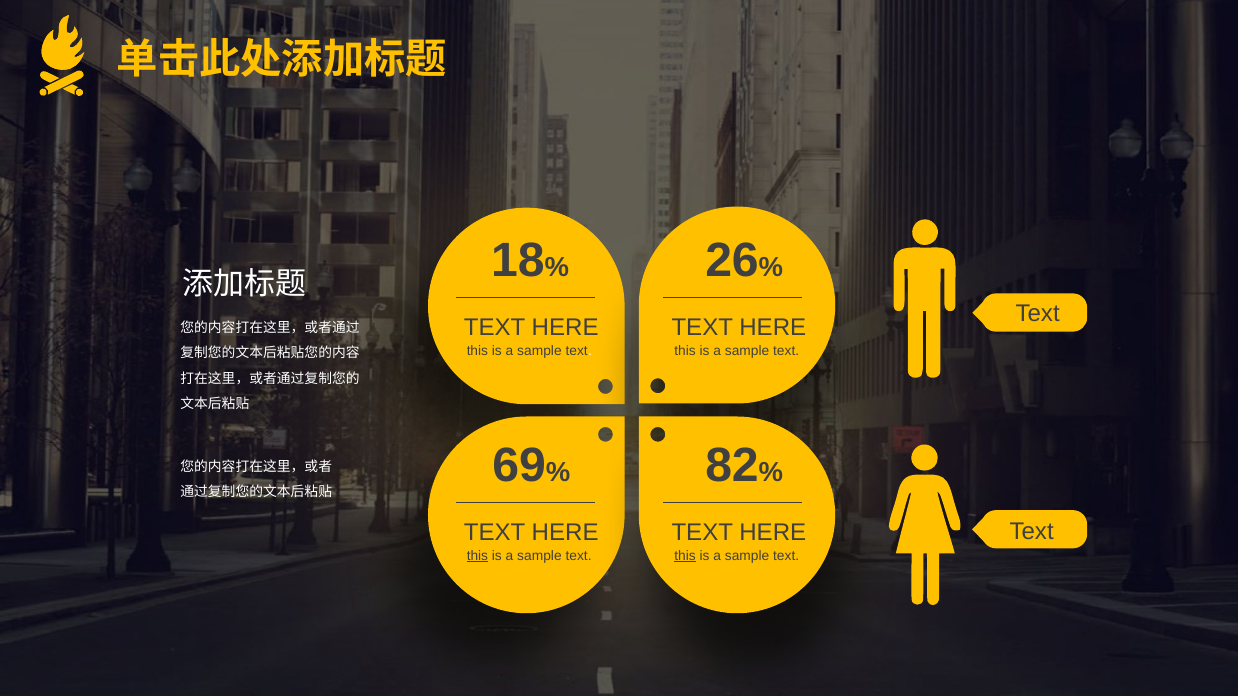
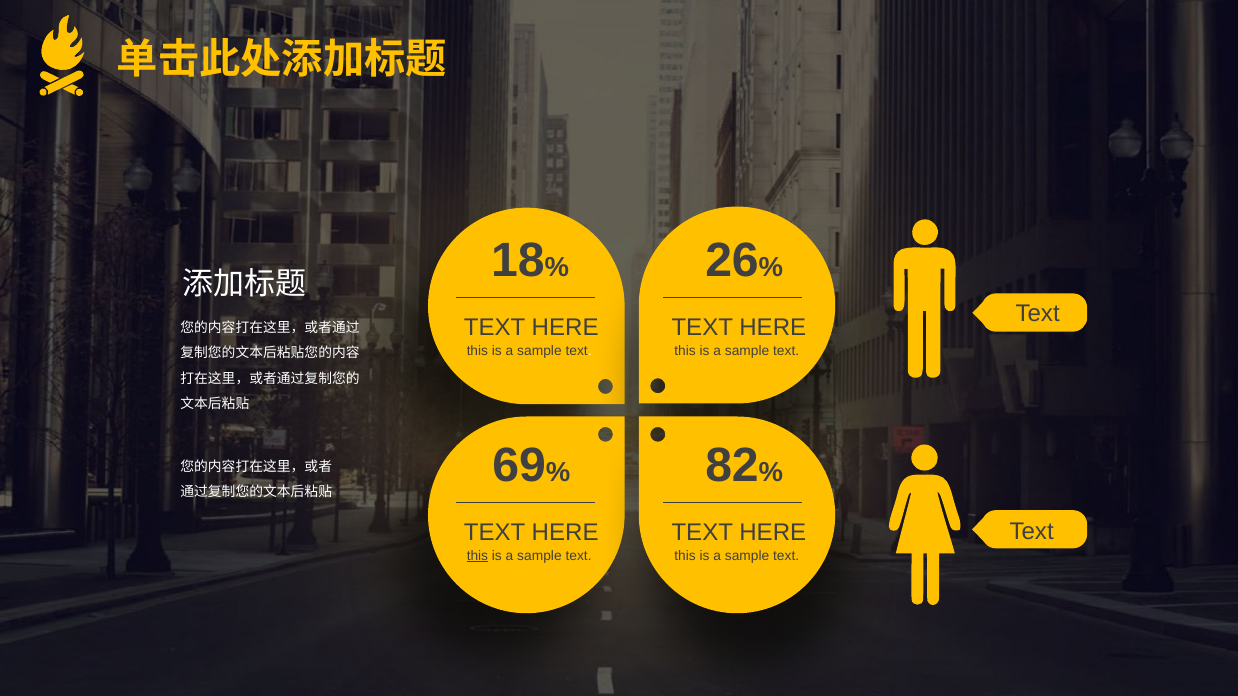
this underline: present -> none (685, 556)
